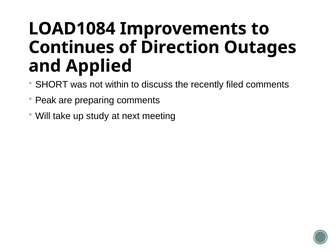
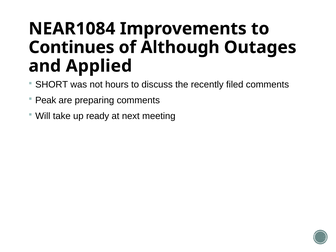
LOAD1084: LOAD1084 -> NEAR1084 (72, 29)
Direction: Direction -> Although (180, 47)
within: within -> hours (117, 85)
study: study -> ready (98, 116)
